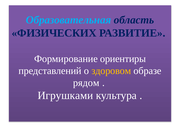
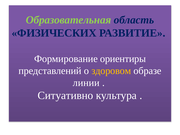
Образовательная colour: light blue -> light green (68, 20)
рядом: рядом -> линии (86, 83)
Игрушками: Игрушками -> Ситуативно (65, 95)
